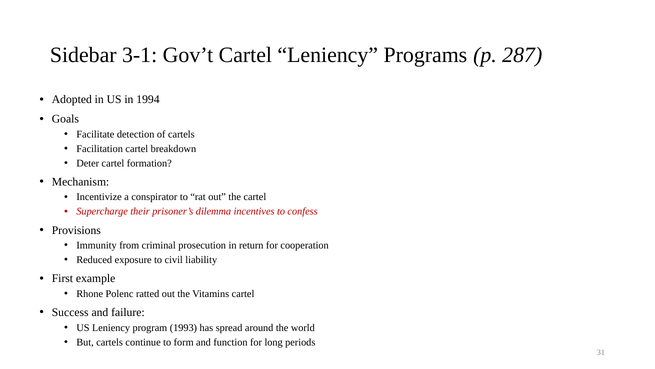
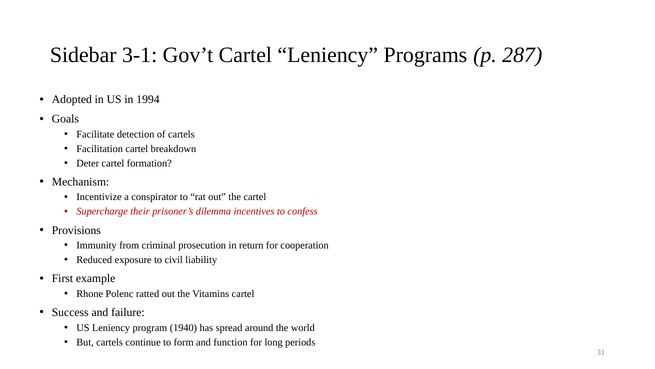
1993: 1993 -> 1940 (183, 327)
